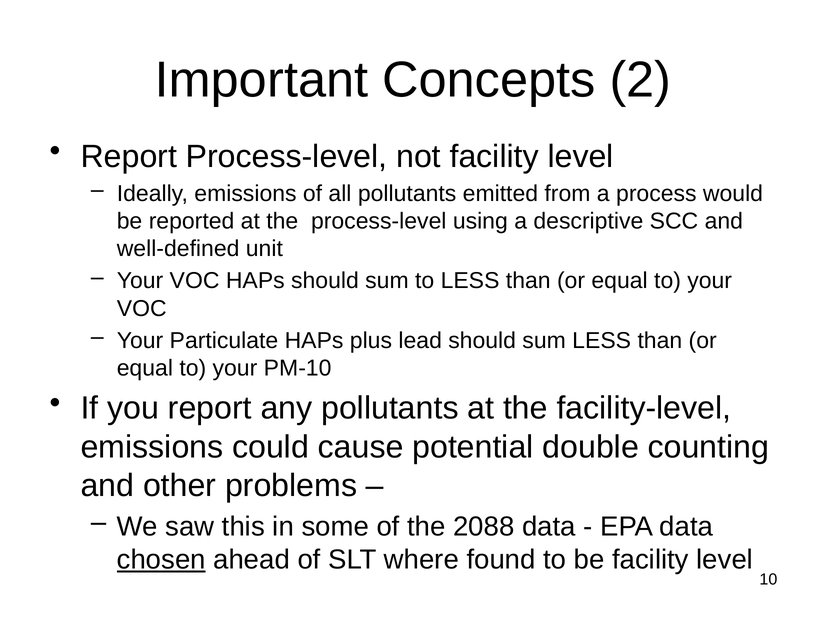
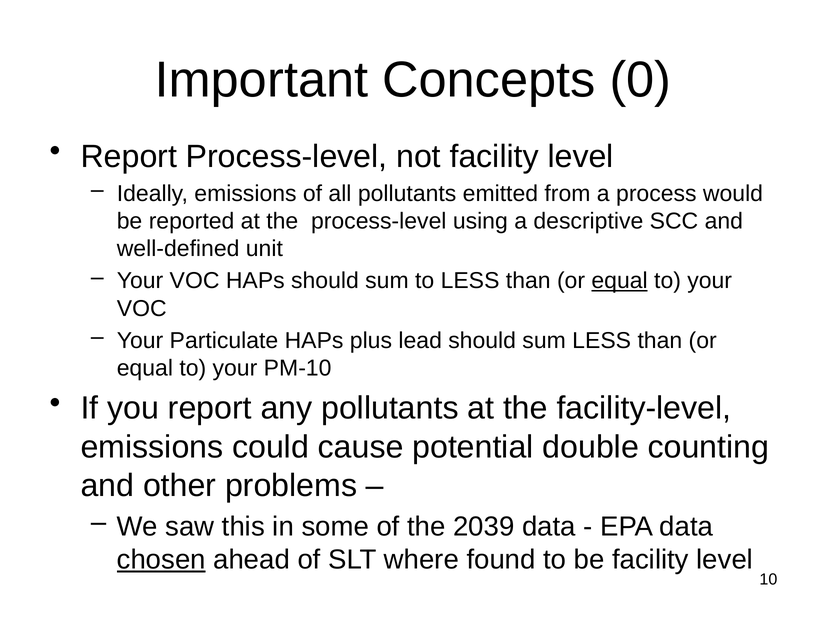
2: 2 -> 0 (640, 80)
equal underline: none -> present (620, 281)
2088: 2088 -> 2039 (484, 527)
